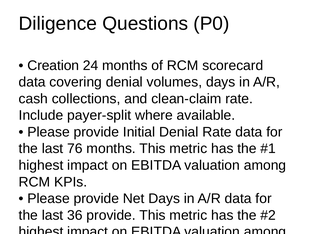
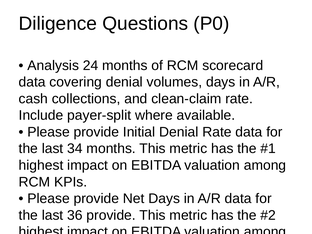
Creation: Creation -> Analysis (53, 65)
76: 76 -> 34 (75, 149)
